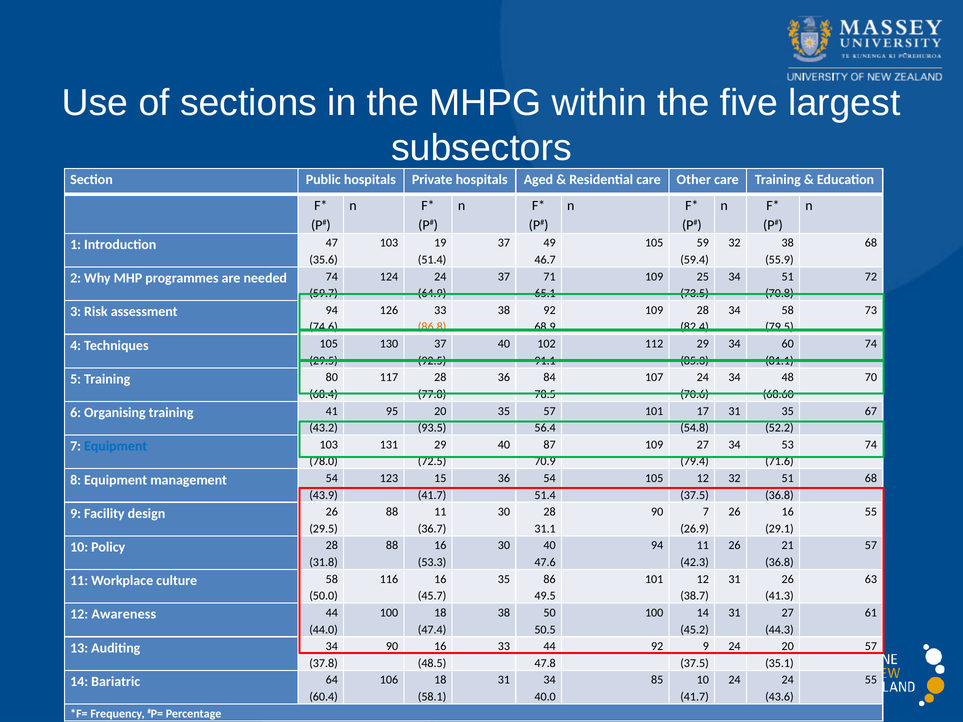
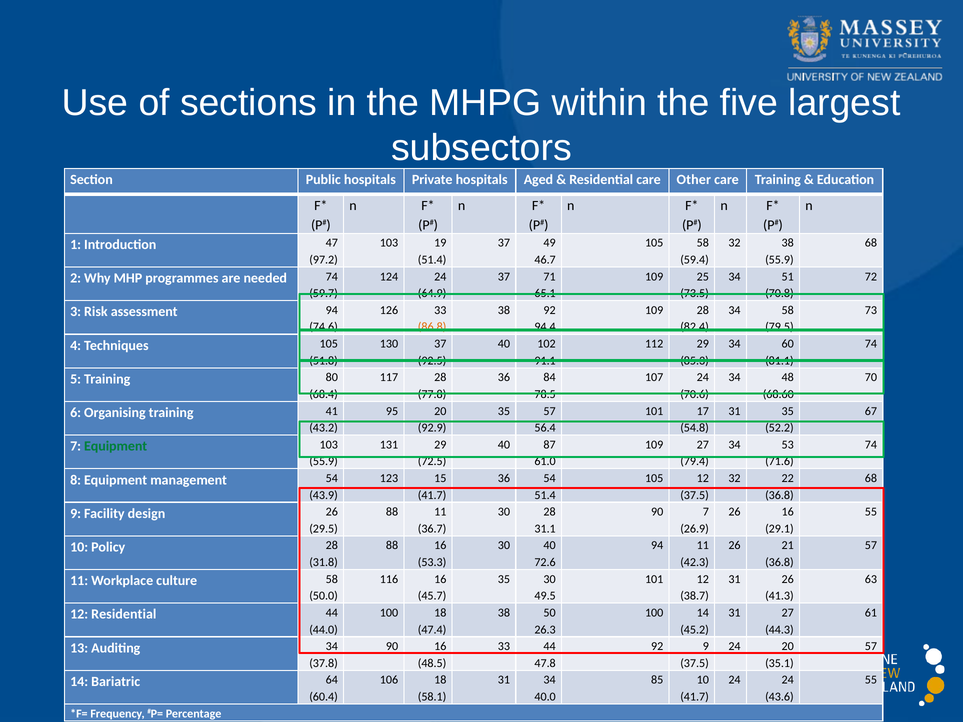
105 59: 59 -> 58 (703, 243)
35.6: 35.6 -> 97.2 (324, 260)
68.9: 68.9 -> 94.4 (545, 327)
29.5: 29.5 -> 51.8 (324, 361)
93.5: 93.5 -> 92.9 (432, 428)
Equipment colour: blue -> green (116, 446)
78.0: 78.0 -> 55.9 (324, 462)
70.9: 70.9 -> 61.0 (545, 462)
32 51: 51 -> 22 (788, 478)
47.6: 47.6 -> 72.6 (545, 562)
35 86: 86 -> 30 (550, 579)
12 Awareness: Awareness -> Residential (124, 615)
50.5: 50.5 -> 26.3 (545, 630)
